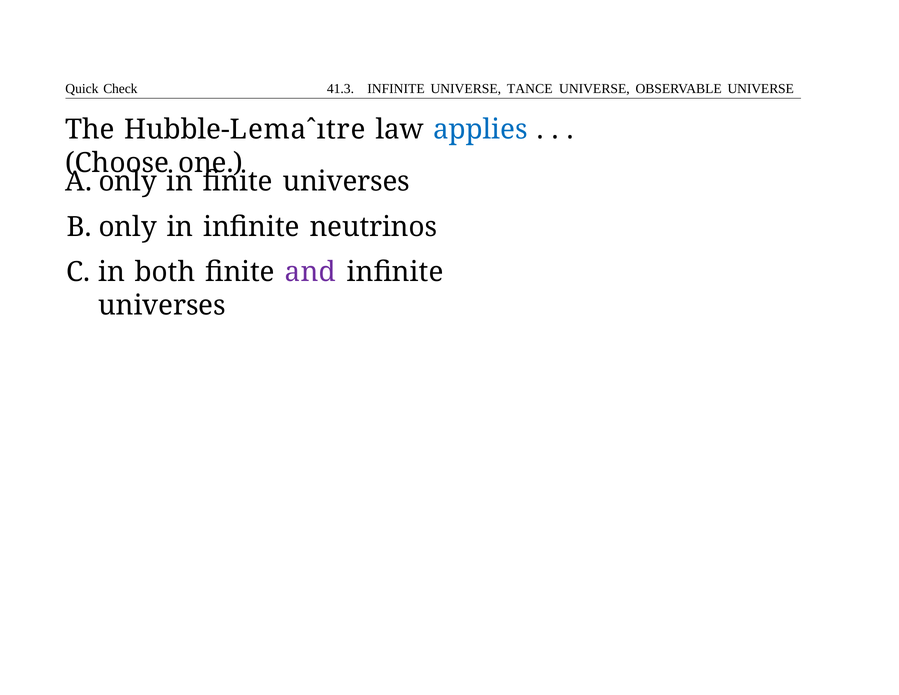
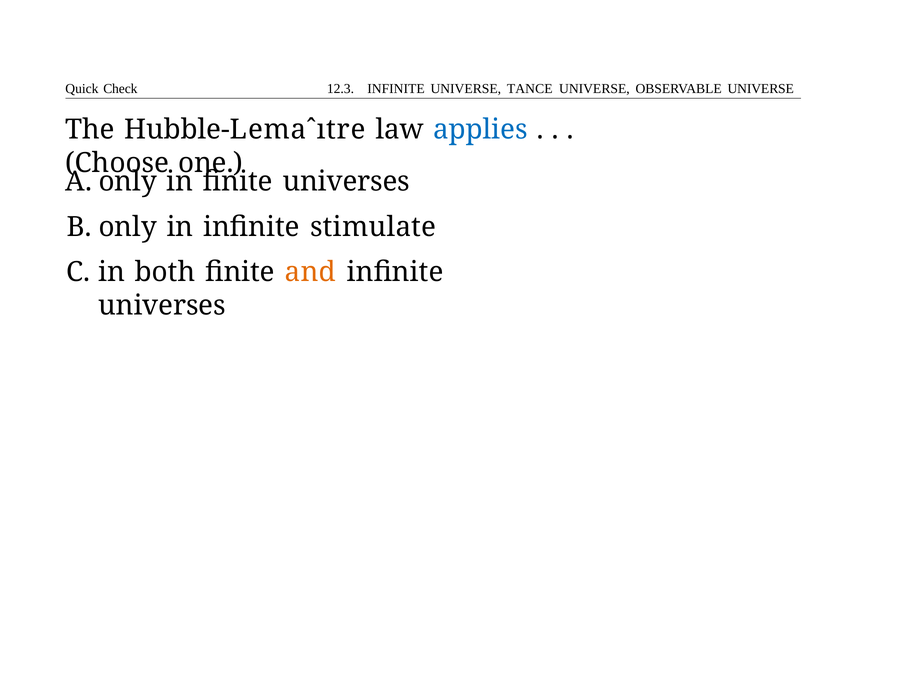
41.3: 41.3 -> 12.3 (340, 89)
neutrinos: neutrinos -> stimulate (373, 227)
and colour: purple -> orange (310, 272)
